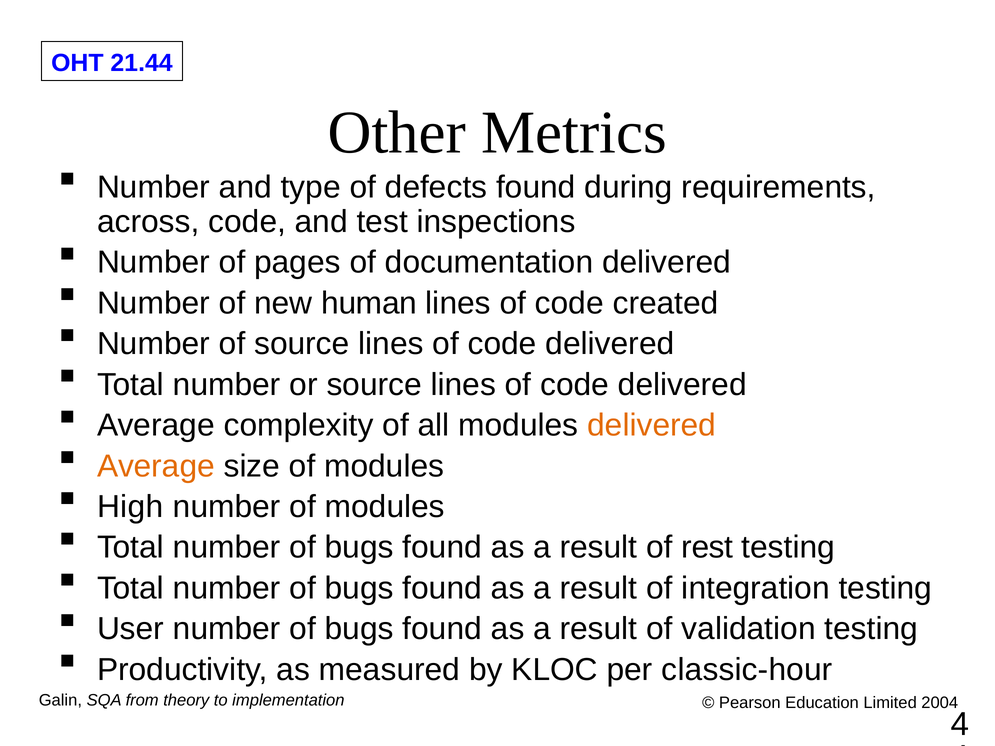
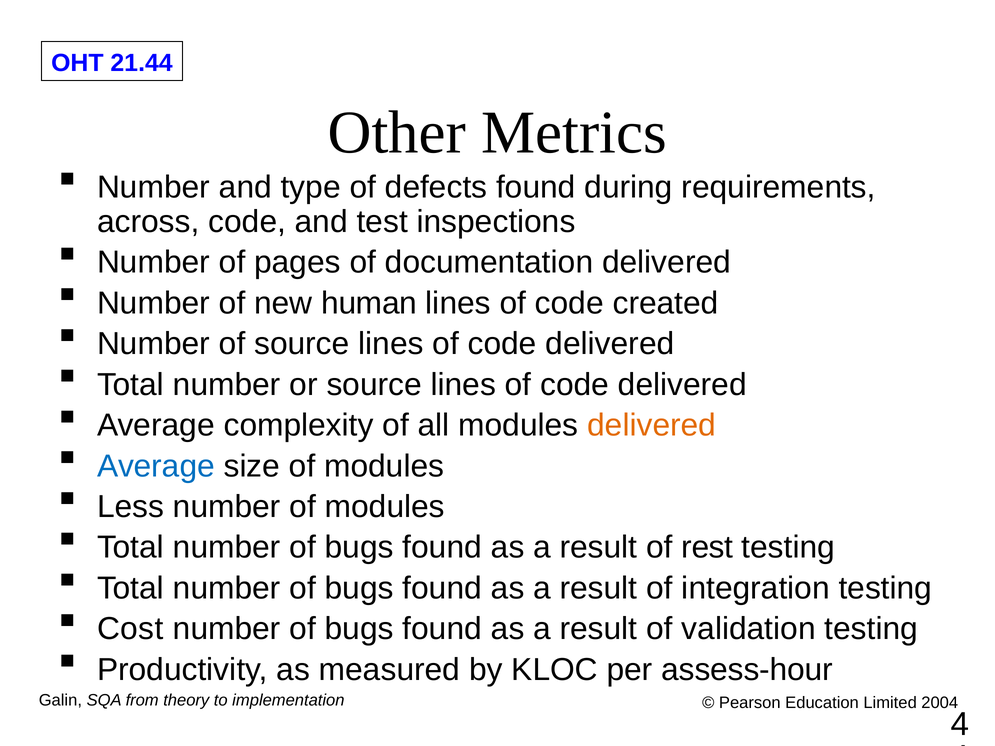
Average colour: orange -> blue (156, 466)
High: High -> Less (131, 507)
User: User -> Cost (130, 629)
classic-hour: classic-hour -> assess-hour (747, 670)
